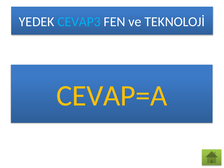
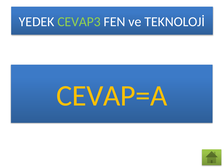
CEVAP3 colour: light blue -> light green (79, 22)
